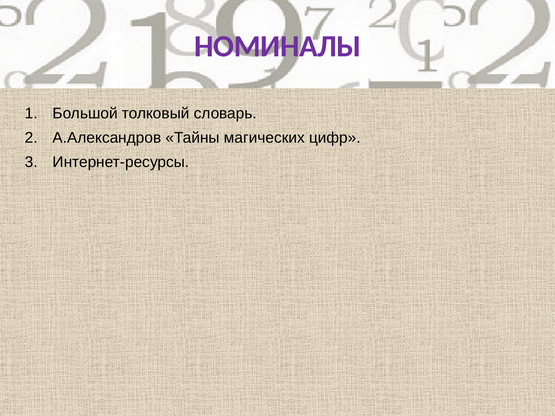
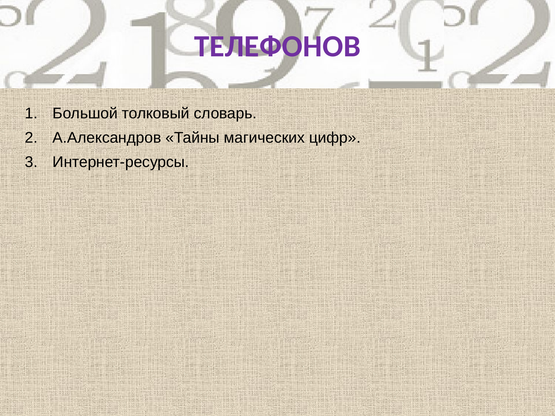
НОМИНАЛЫ: НОМИНАЛЫ -> ТЕЛЕФОНОВ (277, 46)
